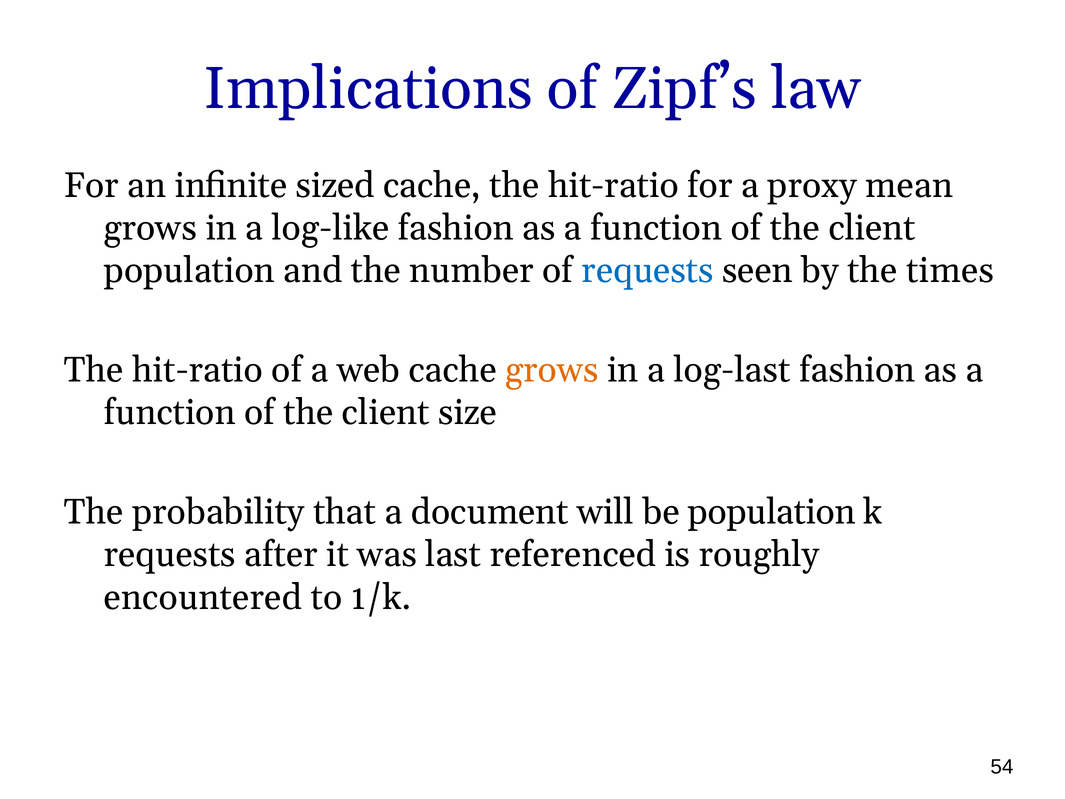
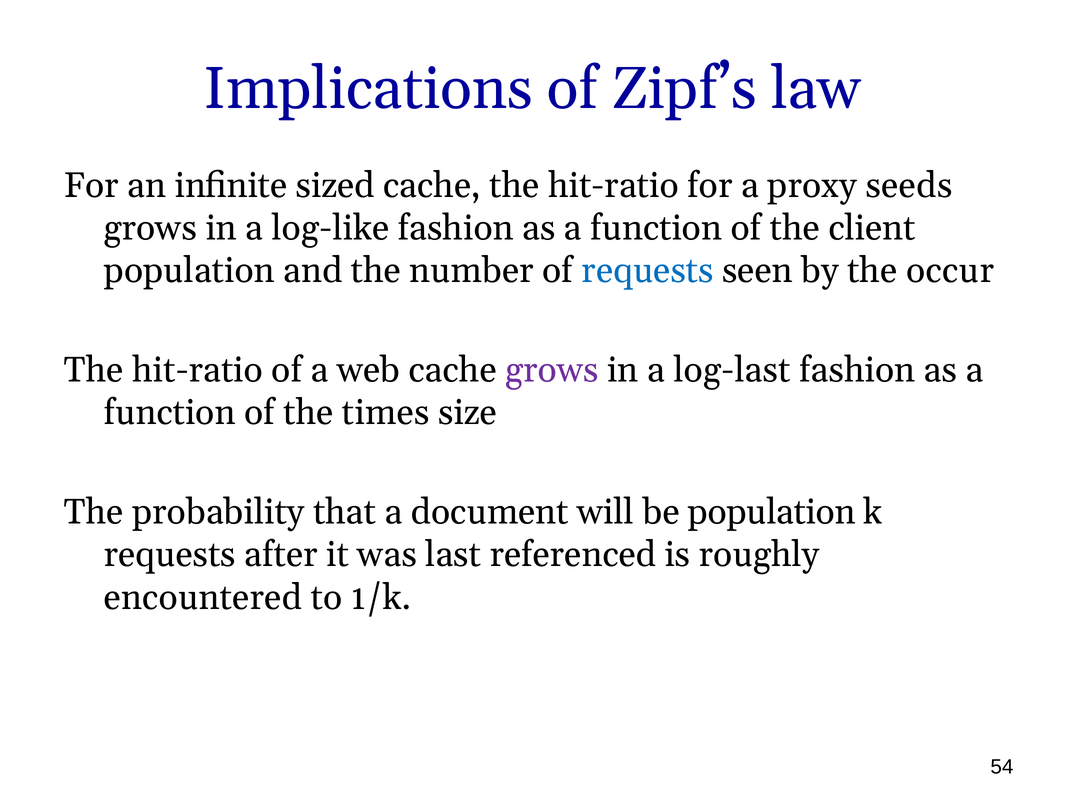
mean: mean -> seeds (909, 185)
times: times -> occur (950, 271)
grows colour: orange -> purple (552, 370)
client: client -> times (386, 413)
